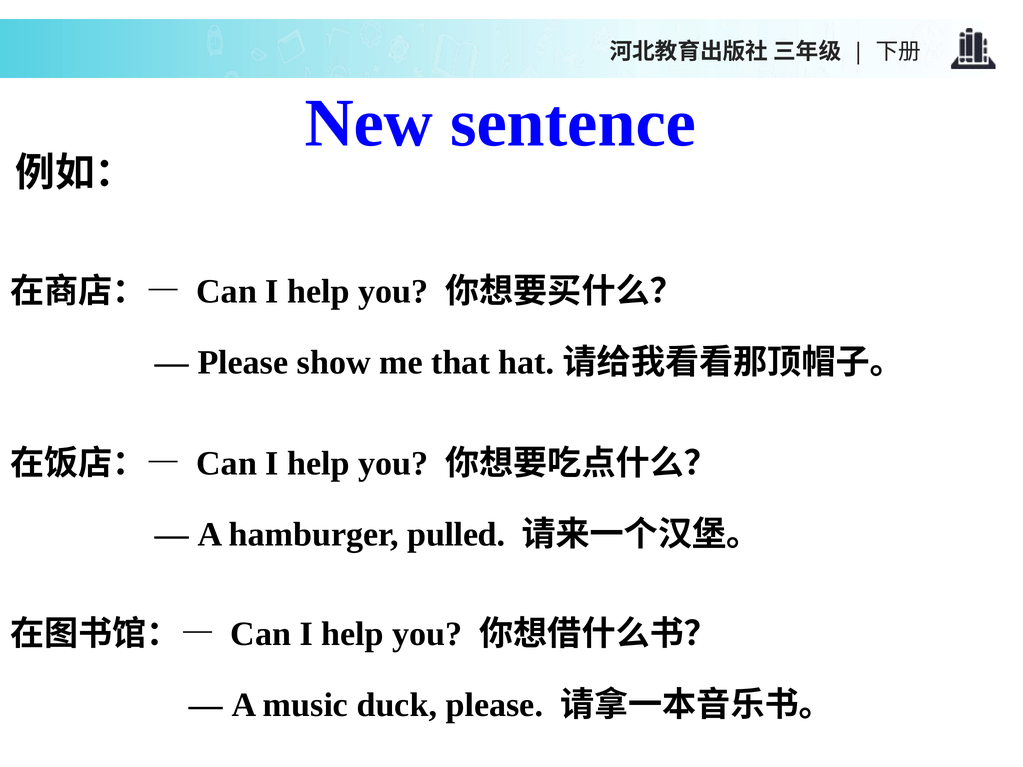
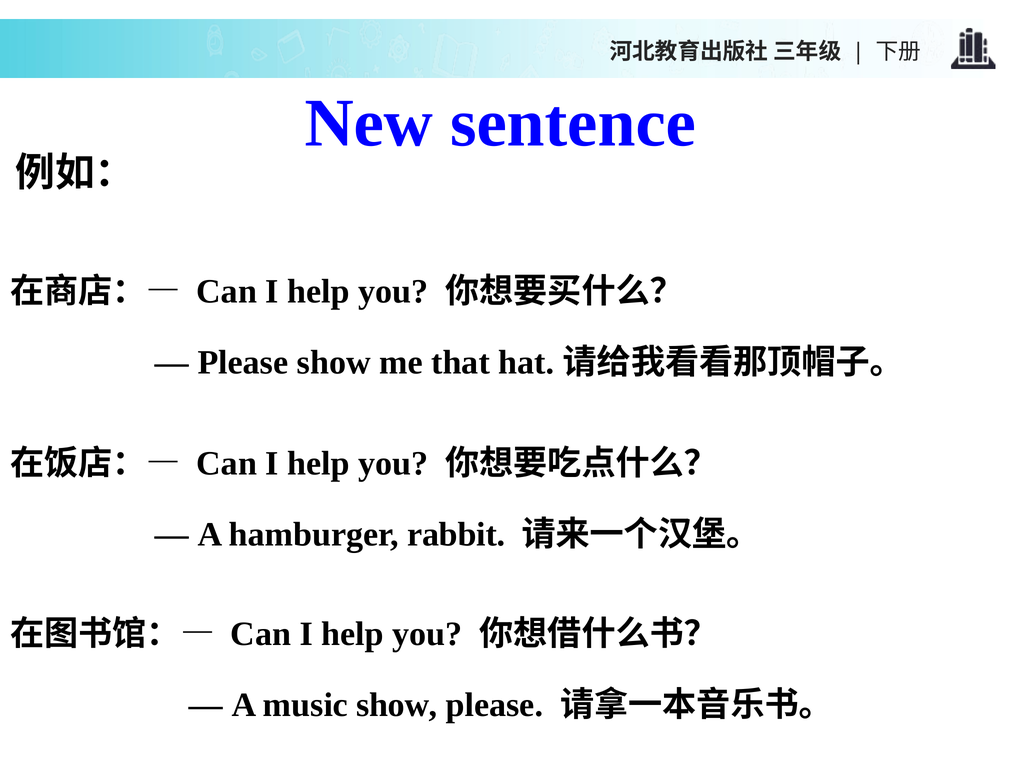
pulled: pulled -> rabbit (456, 535)
music duck: duck -> show (397, 705)
